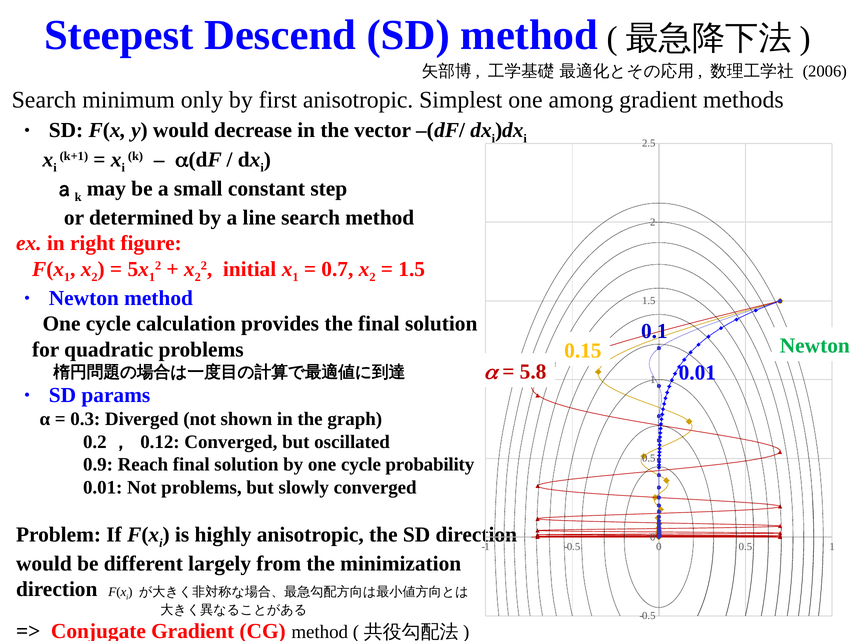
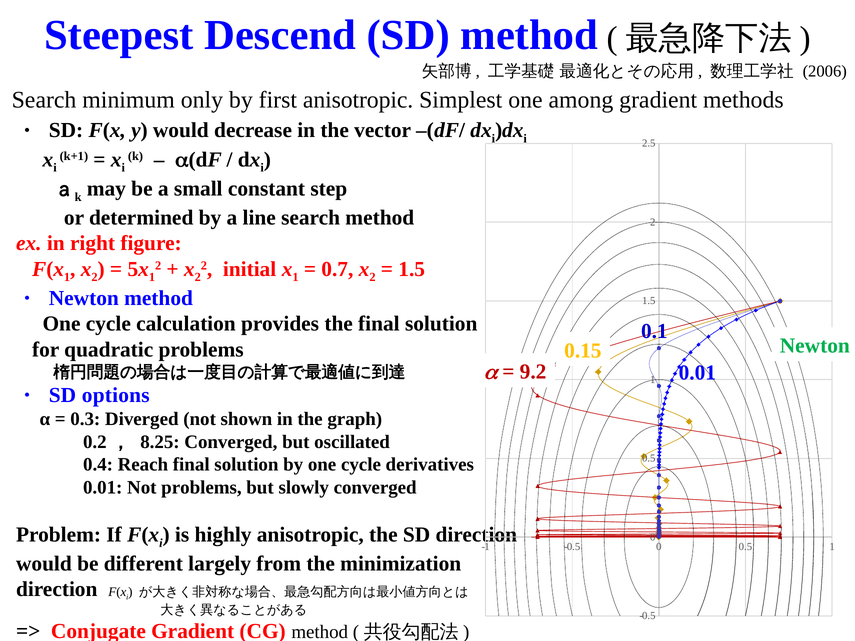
5.8: 5.8 -> 9.2 (533, 372)
params: params -> options (116, 395)
0.12: 0.12 -> 8.25 (160, 442)
0.9: 0.9 -> 0.4 (98, 465)
probability: probability -> derivatives (430, 465)
